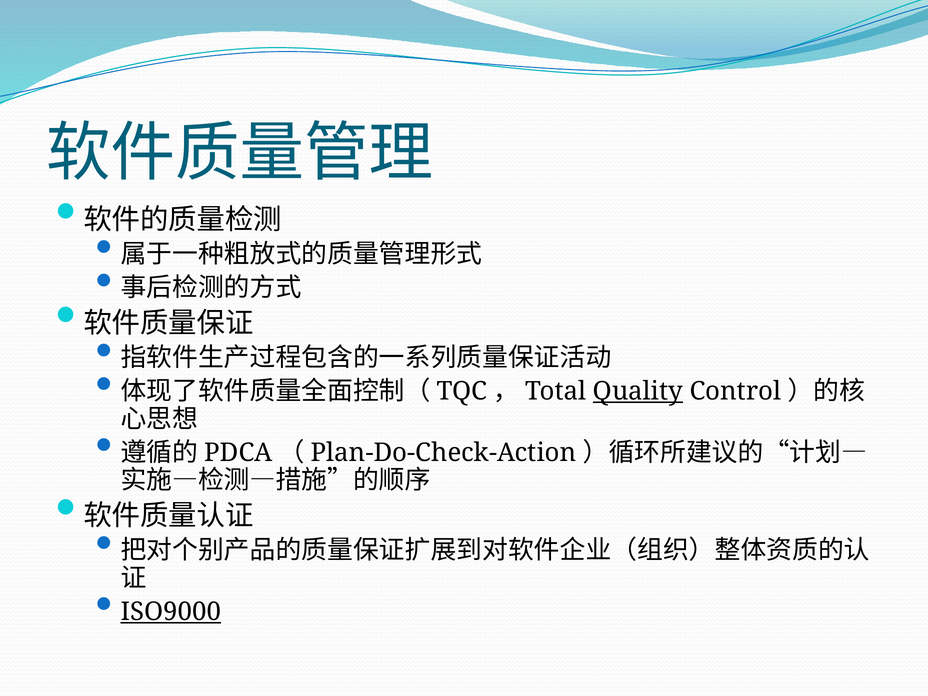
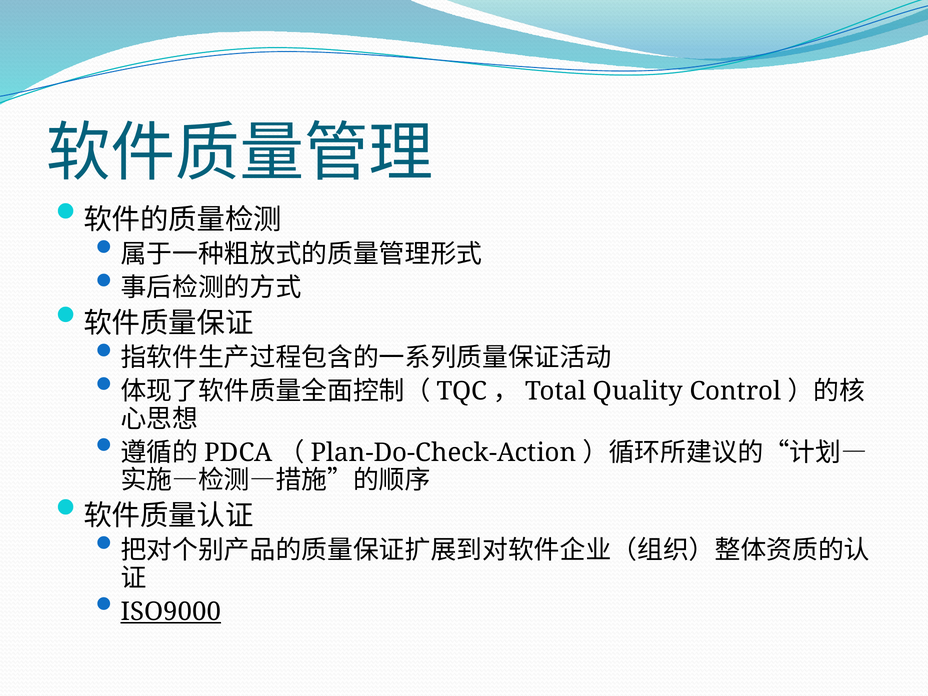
Quality underline: present -> none (638, 391)
